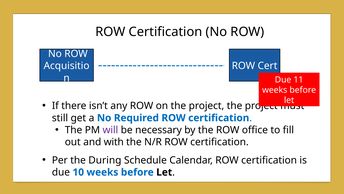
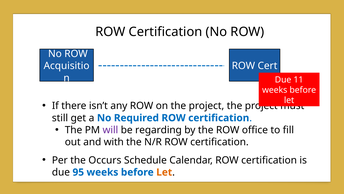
necessary: necessary -> regarding (158, 130)
During: During -> Occurs (105, 160)
10: 10 -> 95 (78, 172)
Let colour: black -> orange (164, 172)
